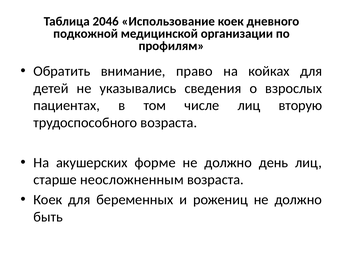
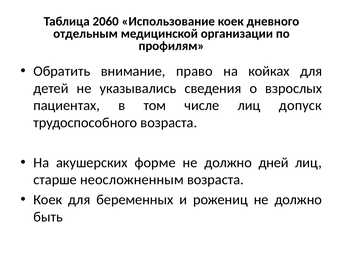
2046: 2046 -> 2060 (106, 21)
подкожной: подкожной -> отдельным (86, 34)
вторую: вторую -> допуск (300, 106)
день: день -> дней (274, 163)
